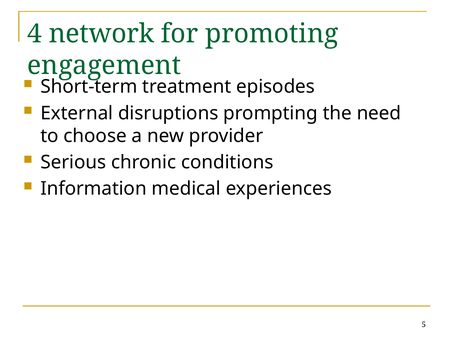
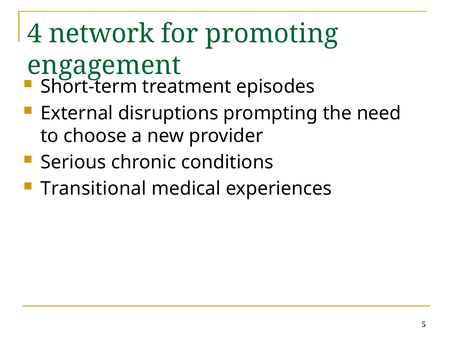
Information: Information -> Transitional (93, 189)
